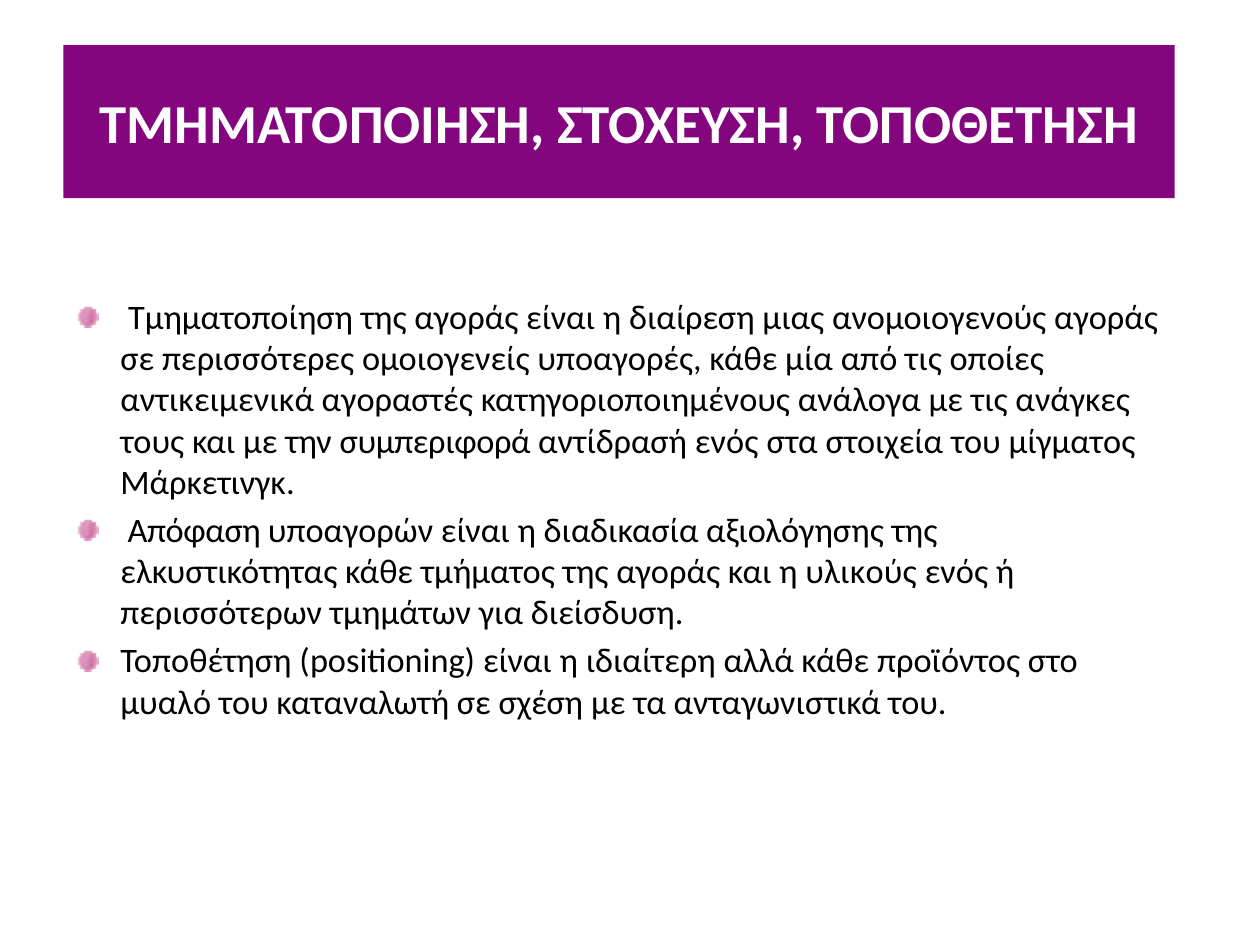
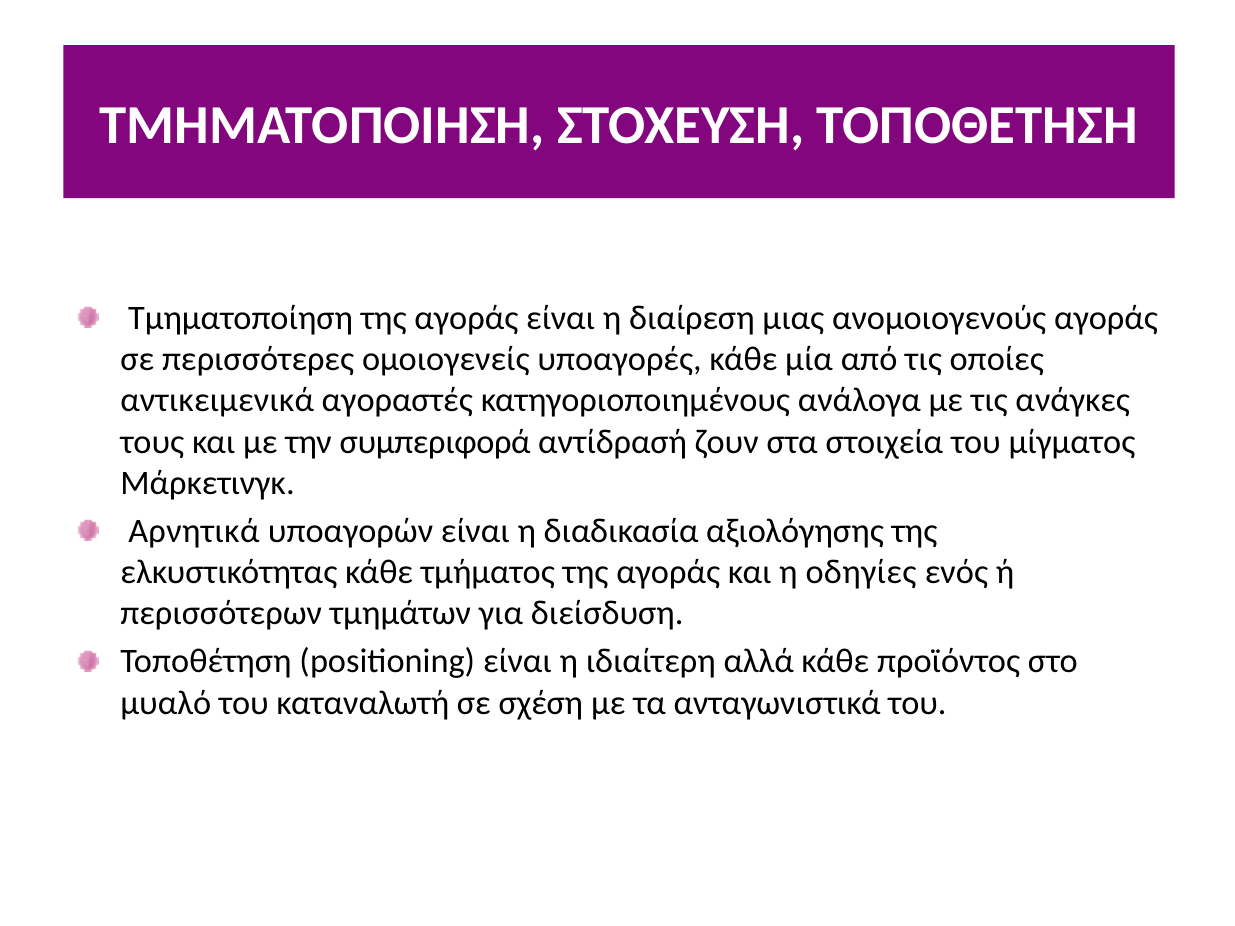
αντίδρασή ενός: ενός -> ζουν (727, 442)
Απόφαση: Απόφαση -> Αρνητικά (194, 531)
υλικούς: υλικούς -> οδηγίες (861, 572)
